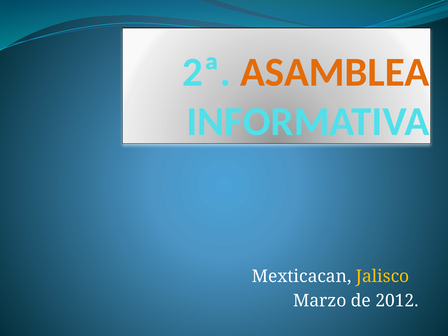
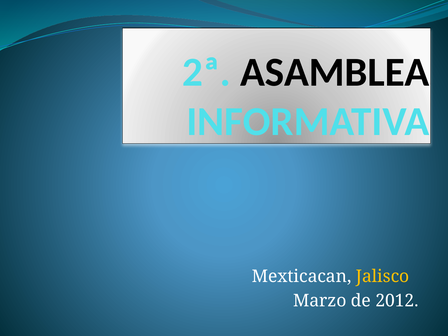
ASAMBLEA colour: orange -> black (335, 72)
